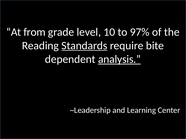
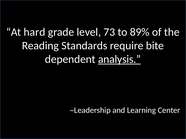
from: from -> hard (34, 32)
10: 10 -> 73 (109, 32)
97%: 97% -> 89% (140, 32)
Standards underline: present -> none (84, 46)
